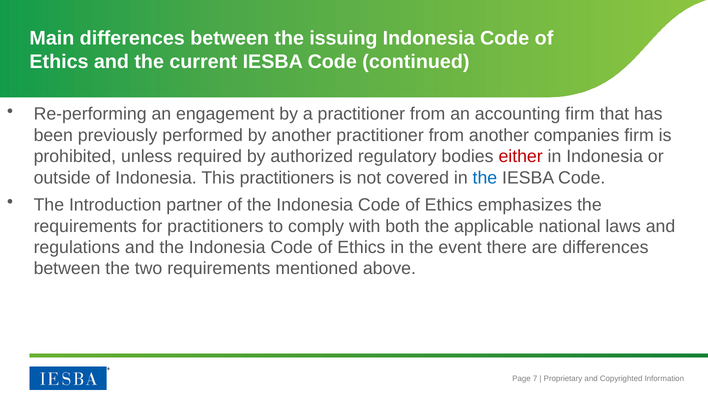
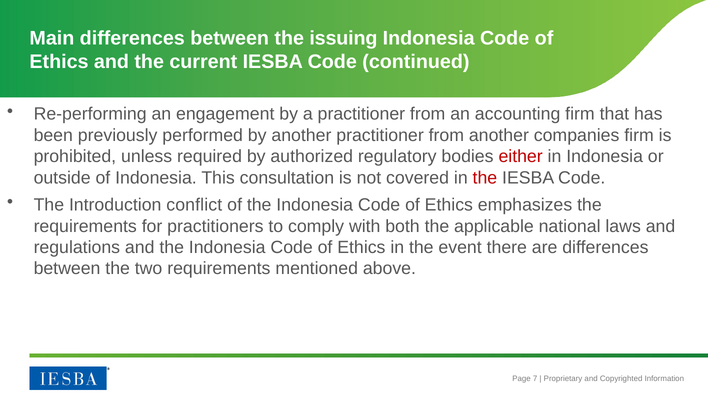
This practitioners: practitioners -> consultation (287, 178)
the colour: blue -> red (485, 178)
partner: partner -> conflict (194, 205)
